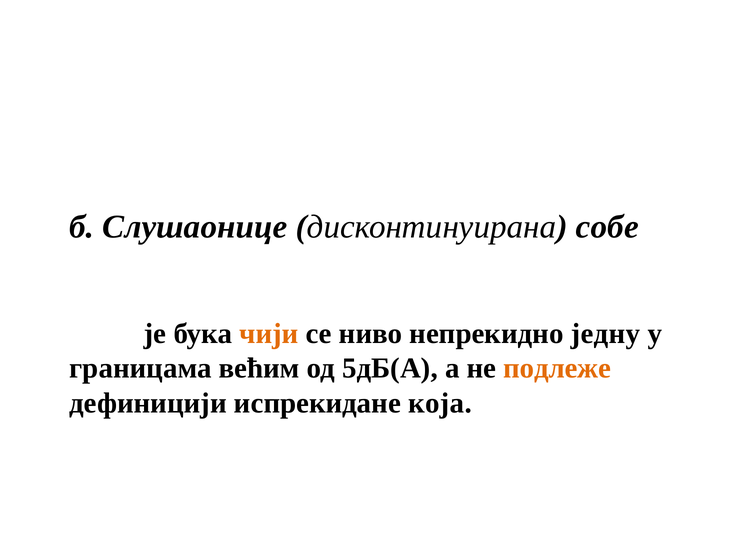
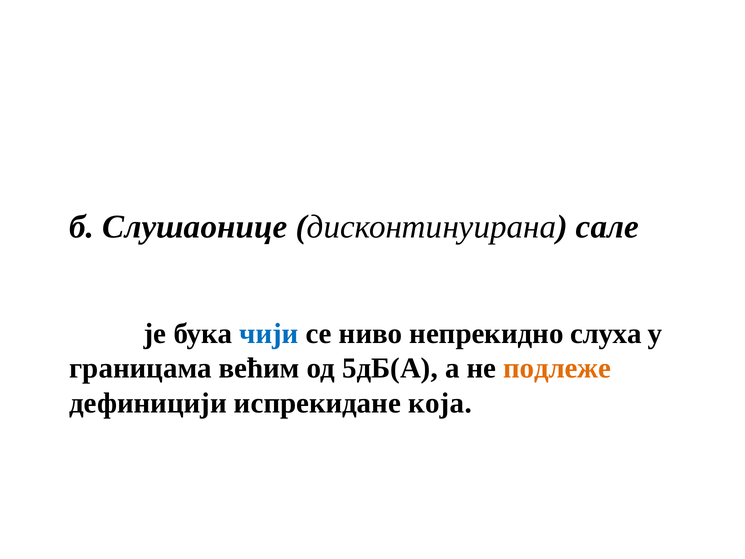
собе: собе -> сале (607, 227)
чији colour: orange -> blue (269, 333)
једну: једну -> слуха (606, 333)
